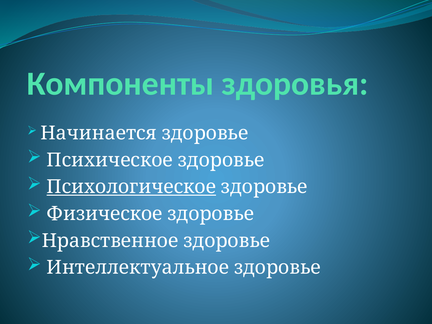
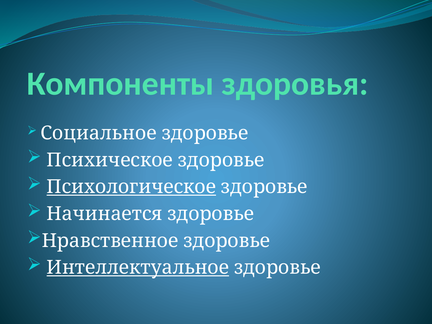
Начинается: Начинается -> Социальное (99, 133)
Физическое: Физическое -> Начинается (105, 214)
Интеллектуальное underline: none -> present (138, 268)
